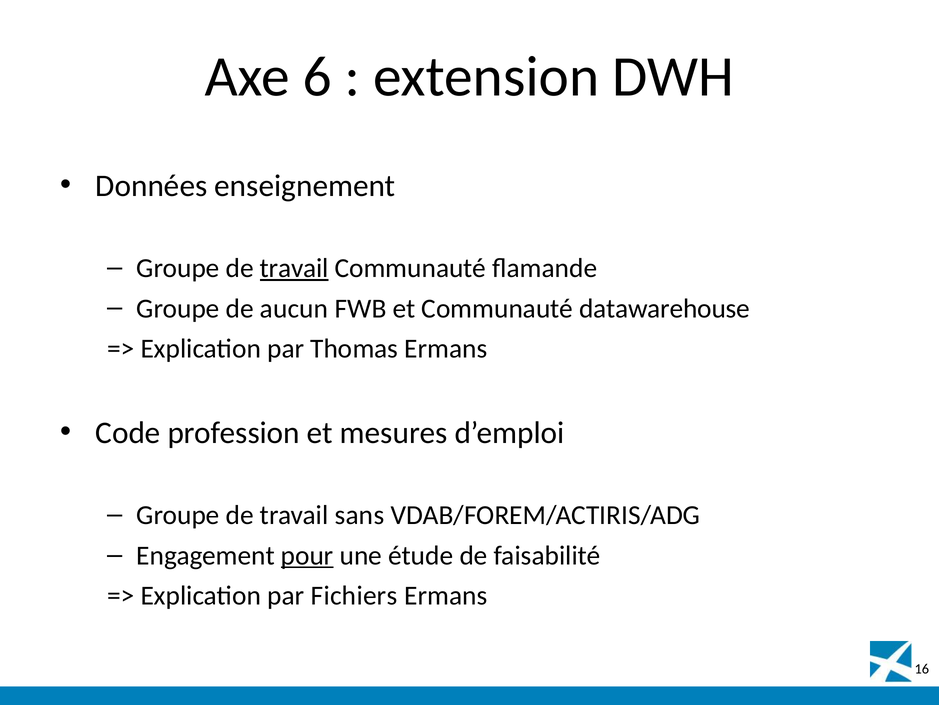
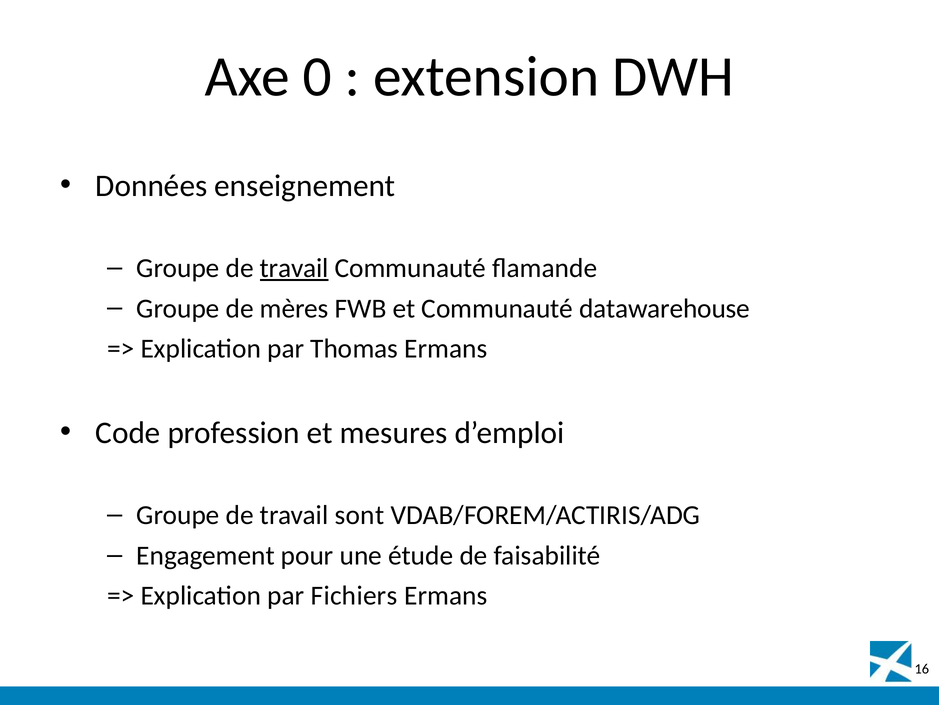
6: 6 -> 0 (317, 77)
aucun: aucun -> mères (294, 308)
sans: sans -> sont (359, 515)
pour underline: present -> none (307, 555)
